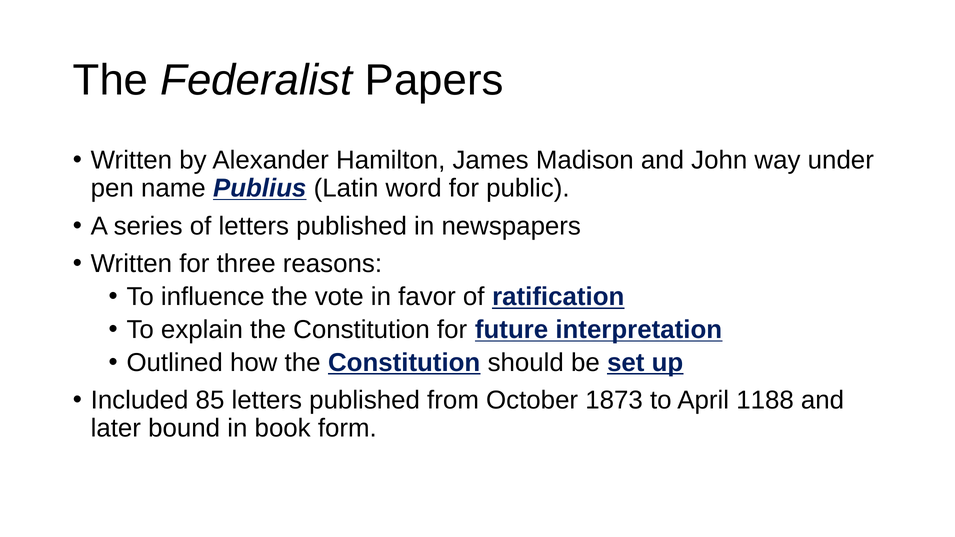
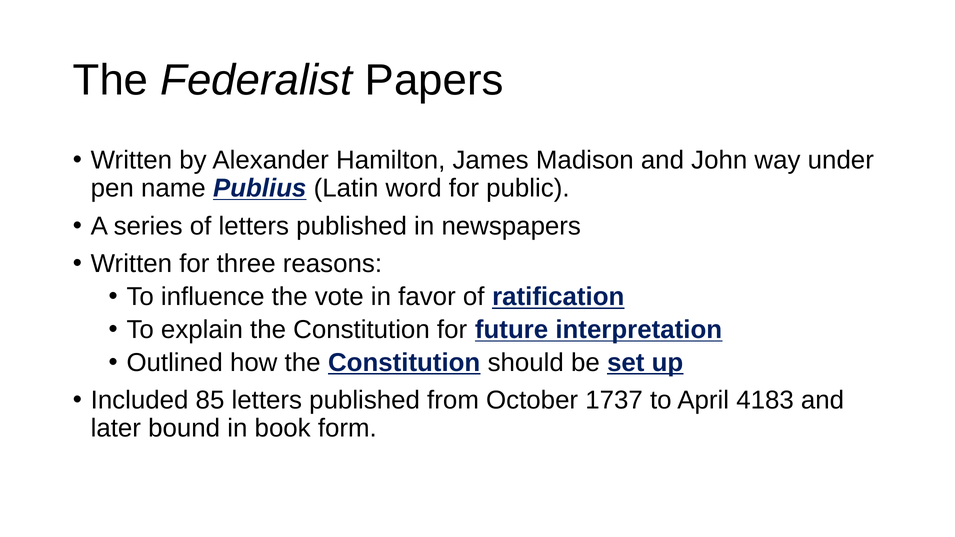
1873: 1873 -> 1737 (614, 401)
1188: 1188 -> 4183 (765, 401)
